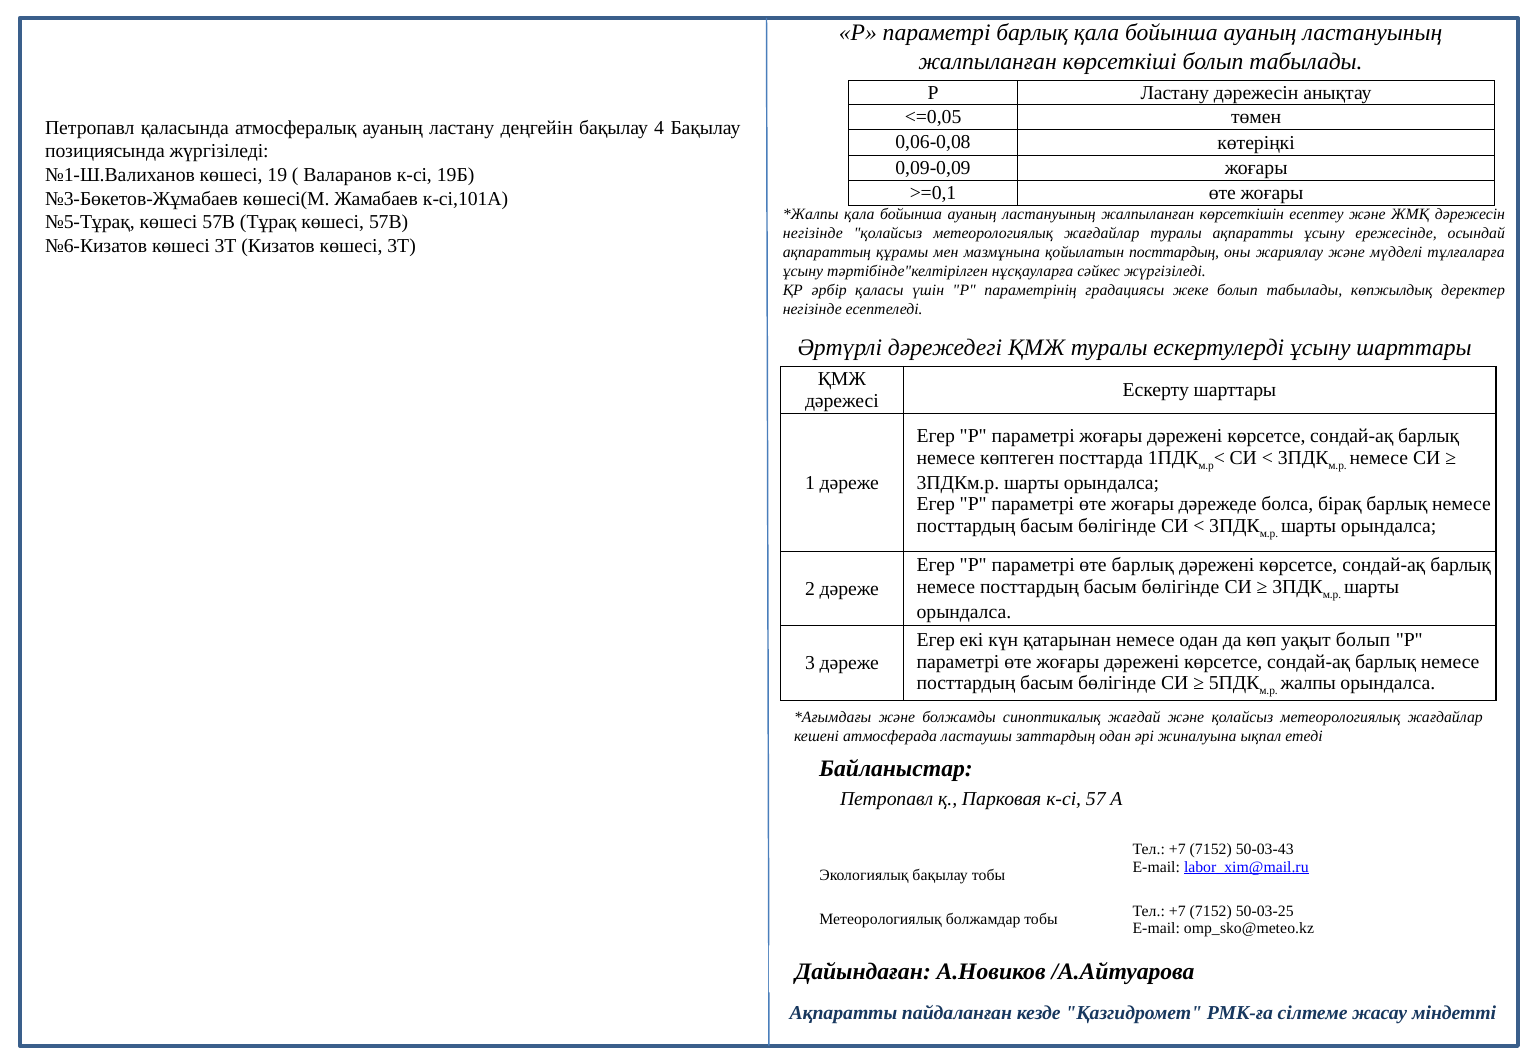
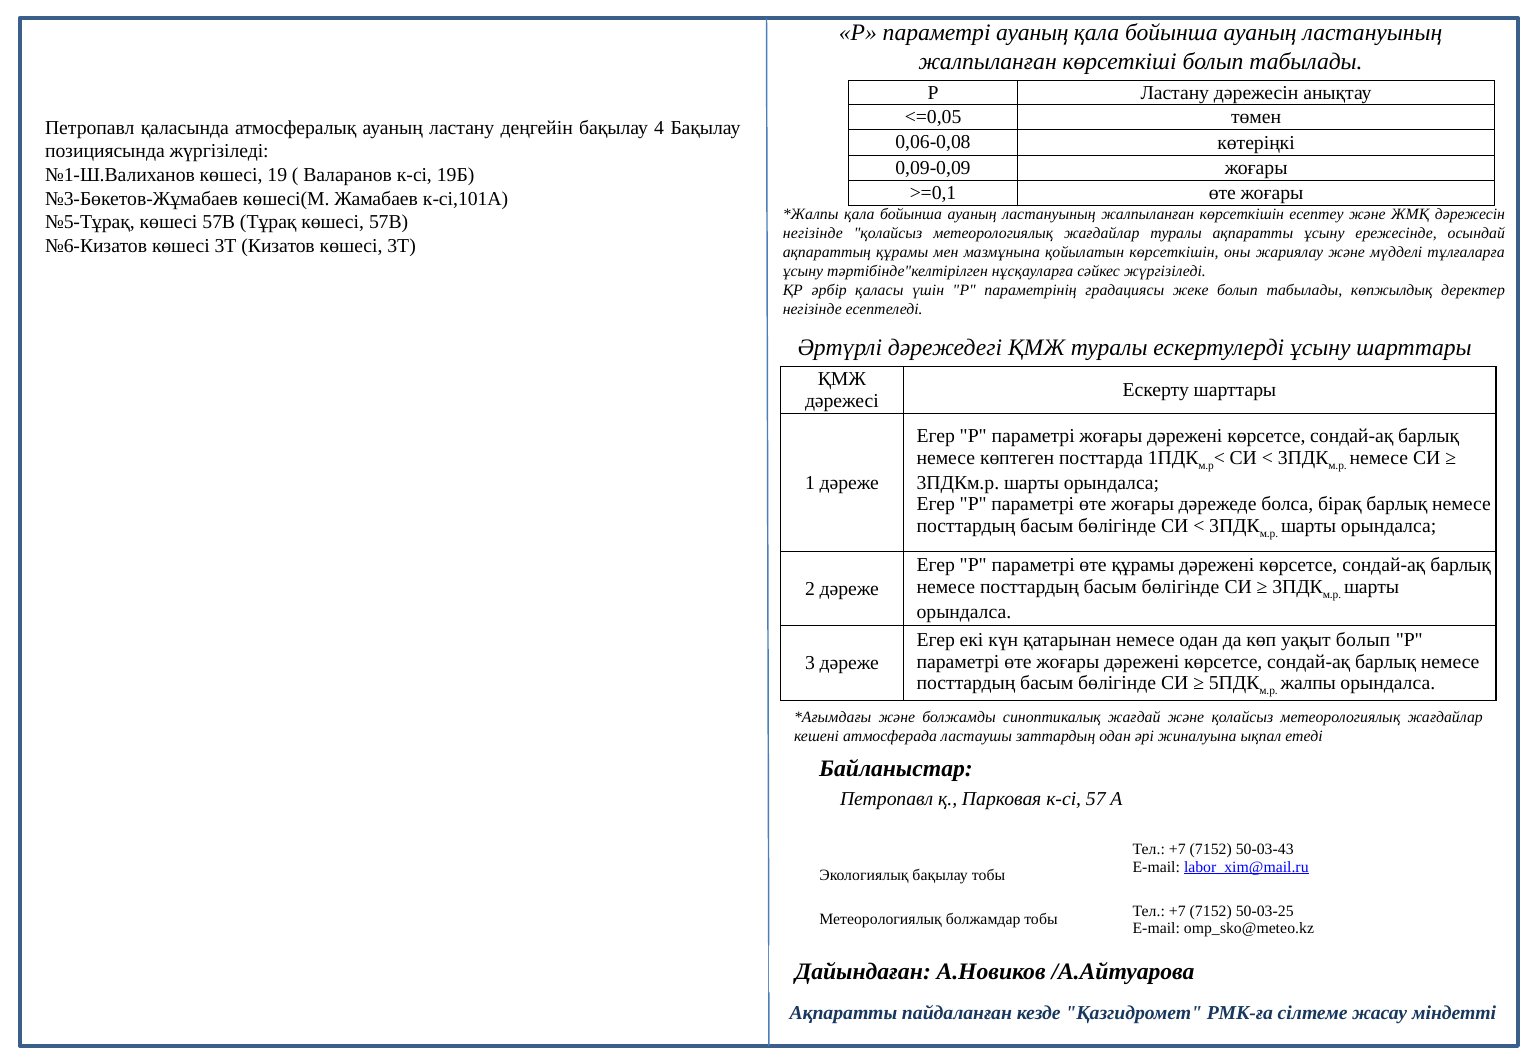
параметрі барлық: барлық -> ауаның (1032, 33)
қойылатын посттардың: посттардың -> көрсеткішін (1174, 253)
өте барлық: барлық -> құрамы (1143, 566)
